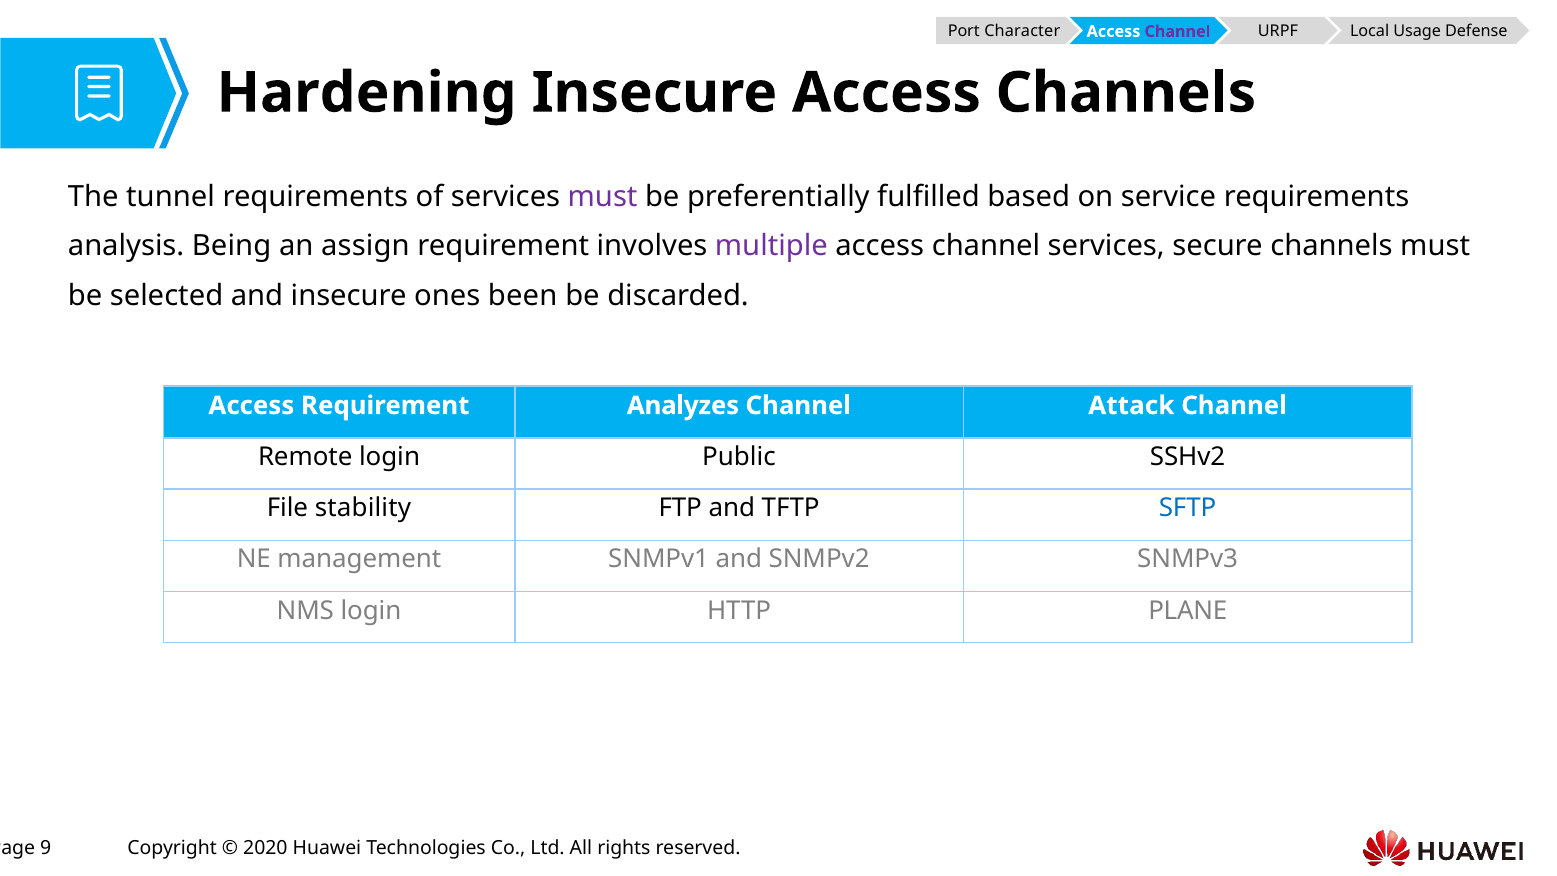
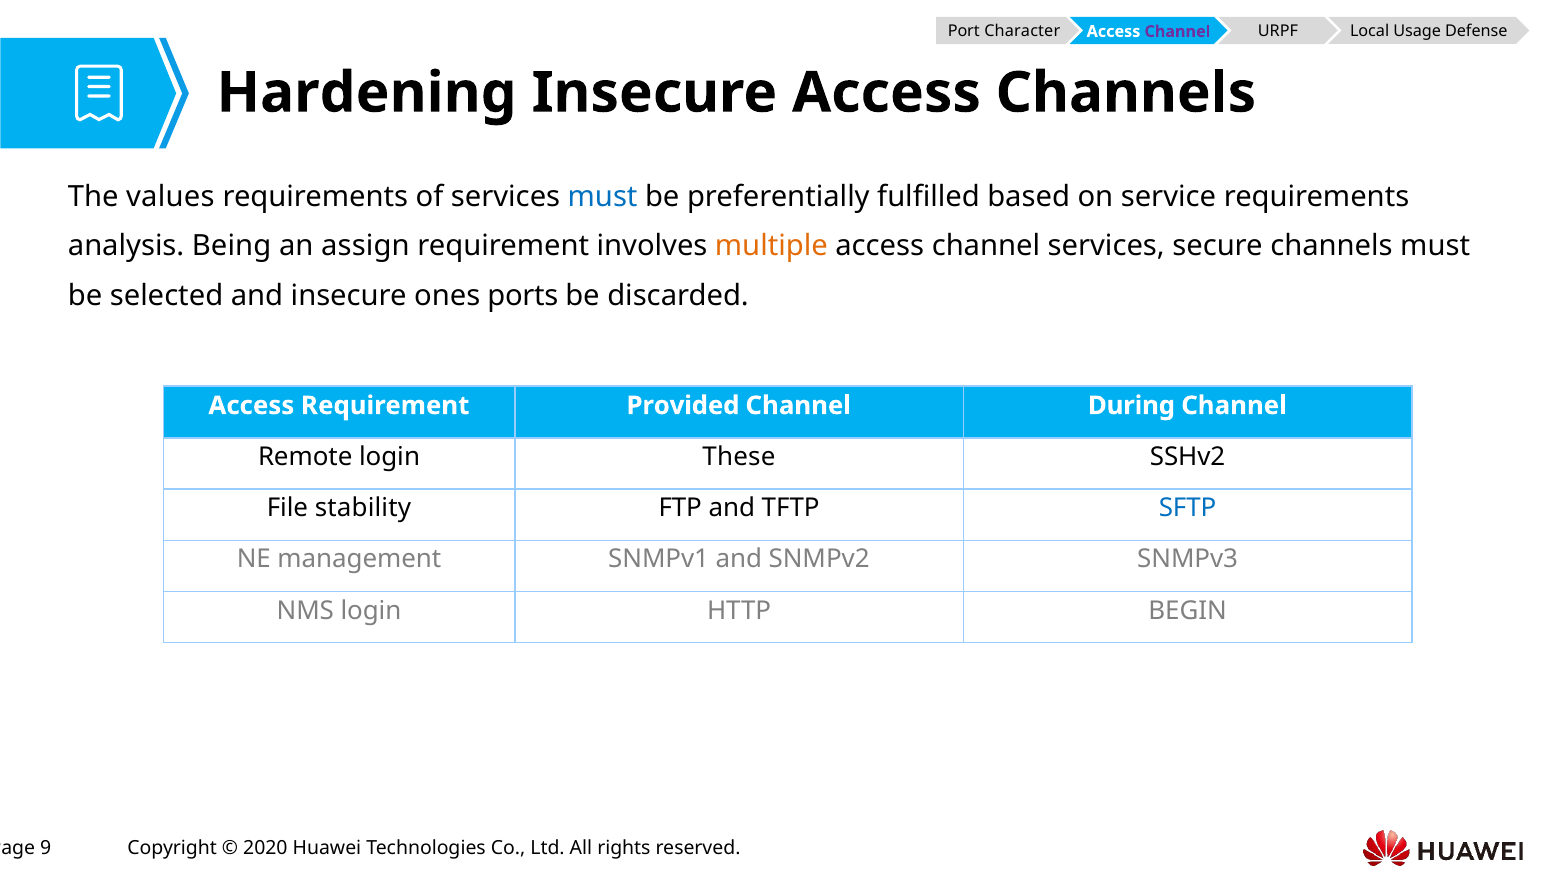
tunnel: tunnel -> values (170, 197)
must colour: purple -> blue (603, 197)
multiple colour: purple -> orange (771, 246)
been: been -> ports (523, 295)
Analyzes: Analyzes -> Provided (683, 405)
Attack: Attack -> During (1131, 405)
Public: Public -> These (739, 457)
PLANE: PLANE -> BEGIN (1188, 610)
